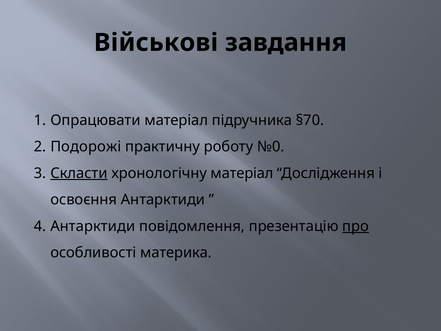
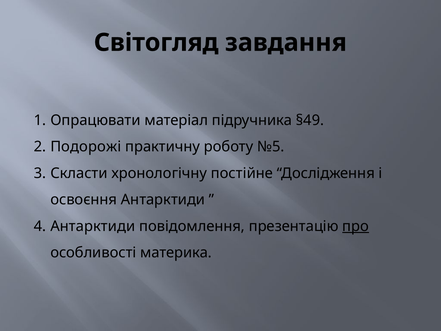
Військові: Військові -> Світогляд (156, 43)
§70: §70 -> §49 (310, 120)
№0: №0 -> №5 (271, 147)
Скласти underline: present -> none (79, 173)
хронологічну матеріал: матеріал -> постійне (242, 173)
